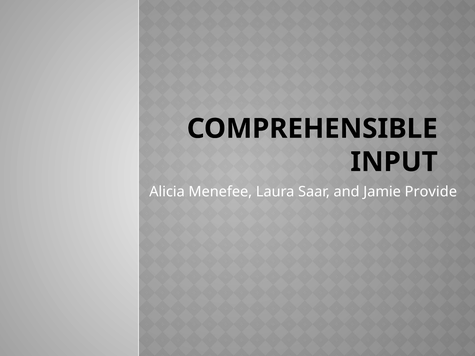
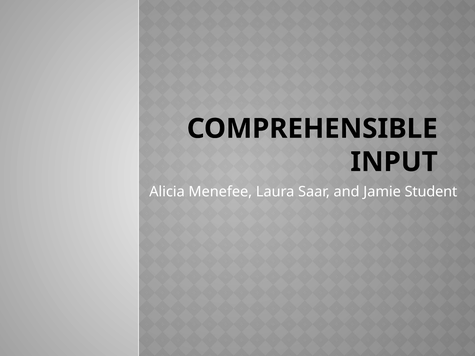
Provide: Provide -> Student (431, 192)
